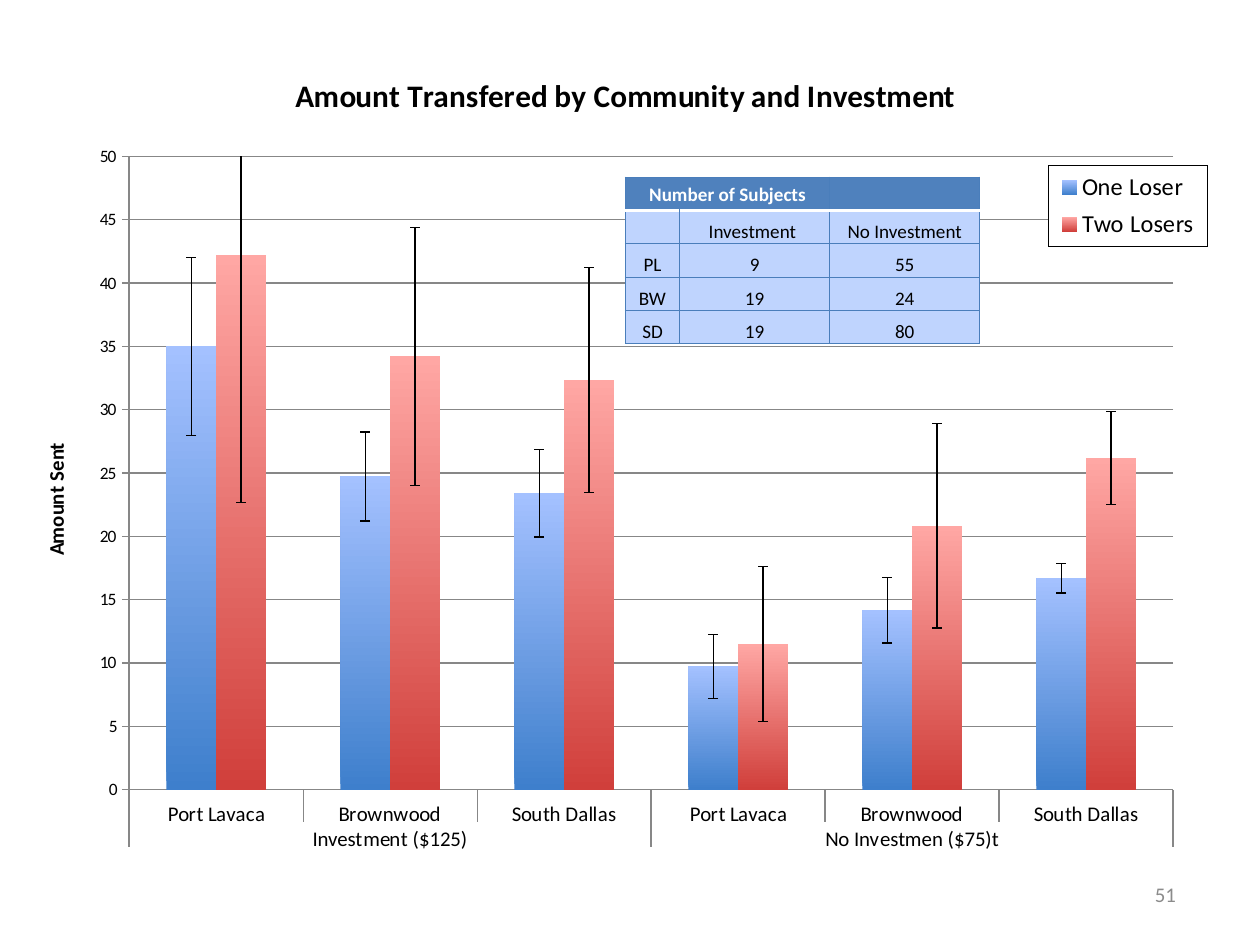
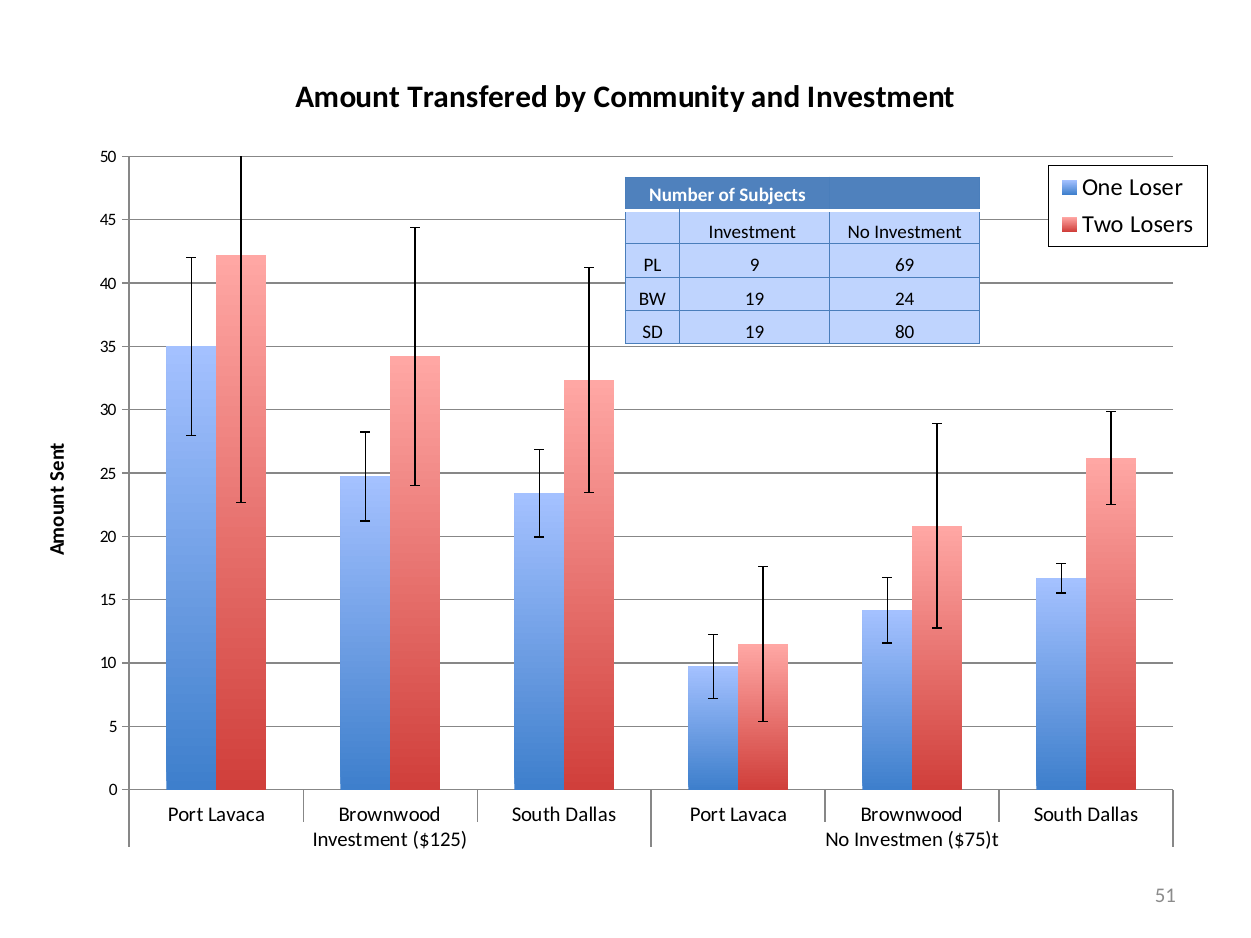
55: 55 -> 69 (905, 266)
